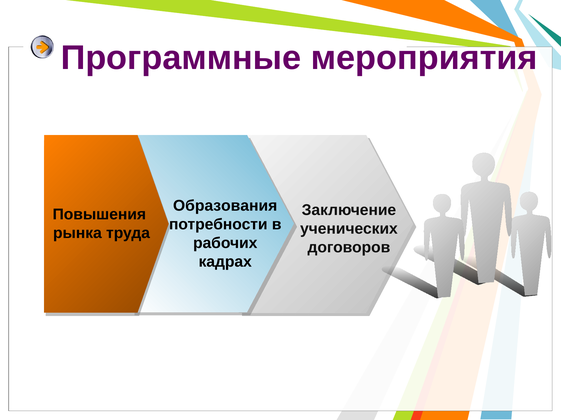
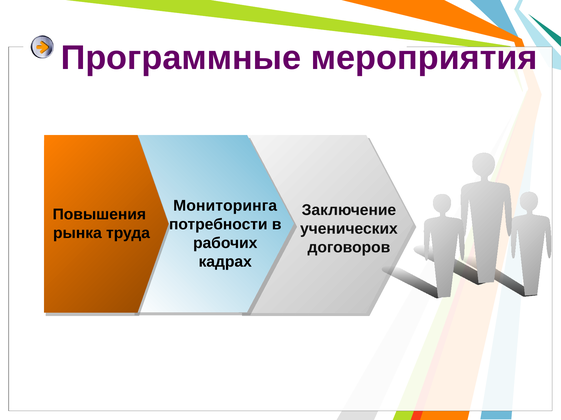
Образования: Образования -> Мониторинга (225, 206)
